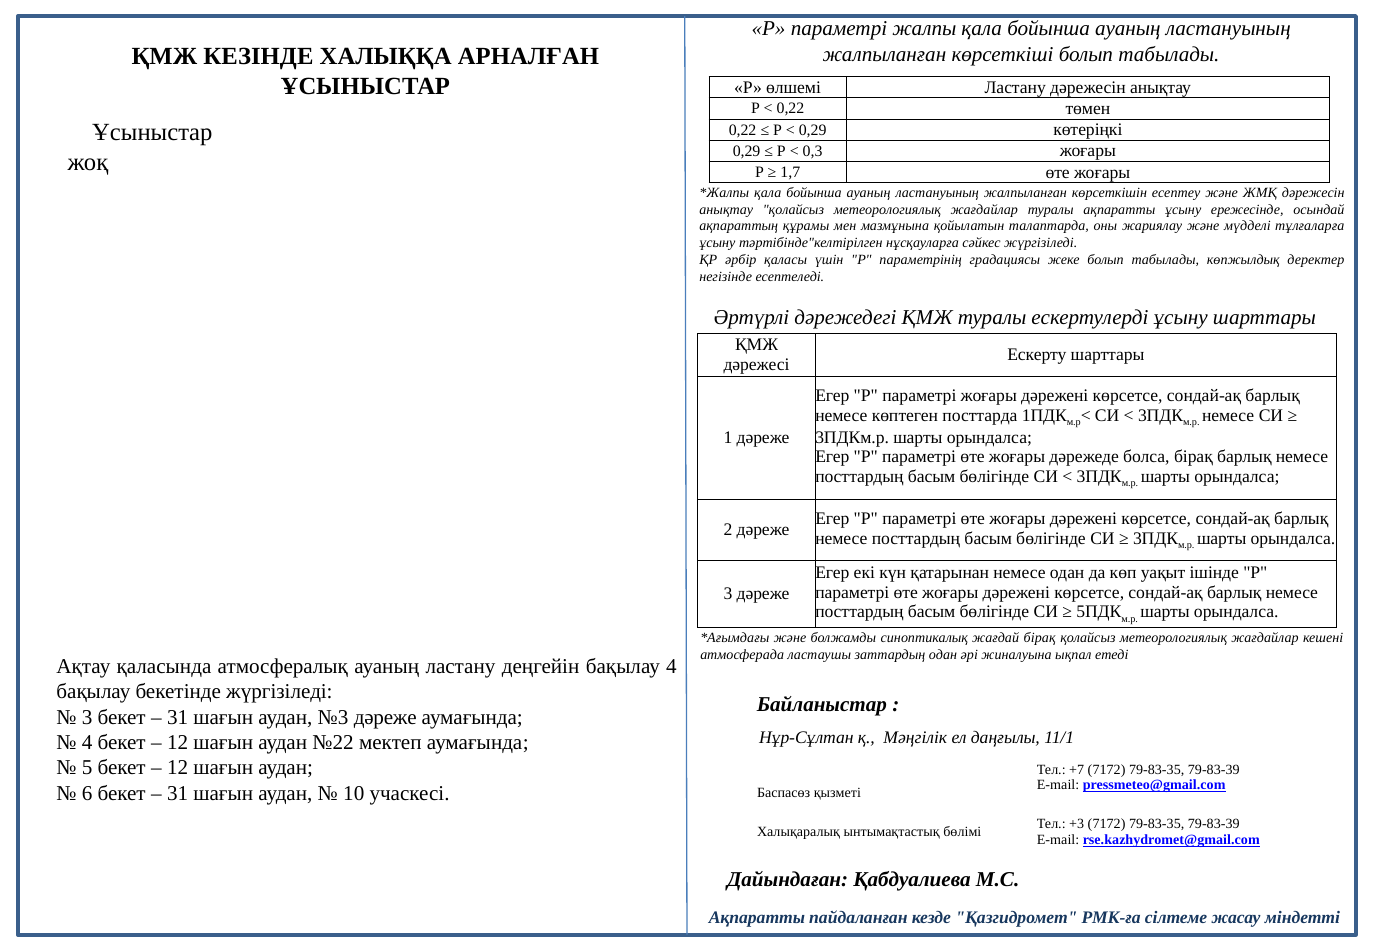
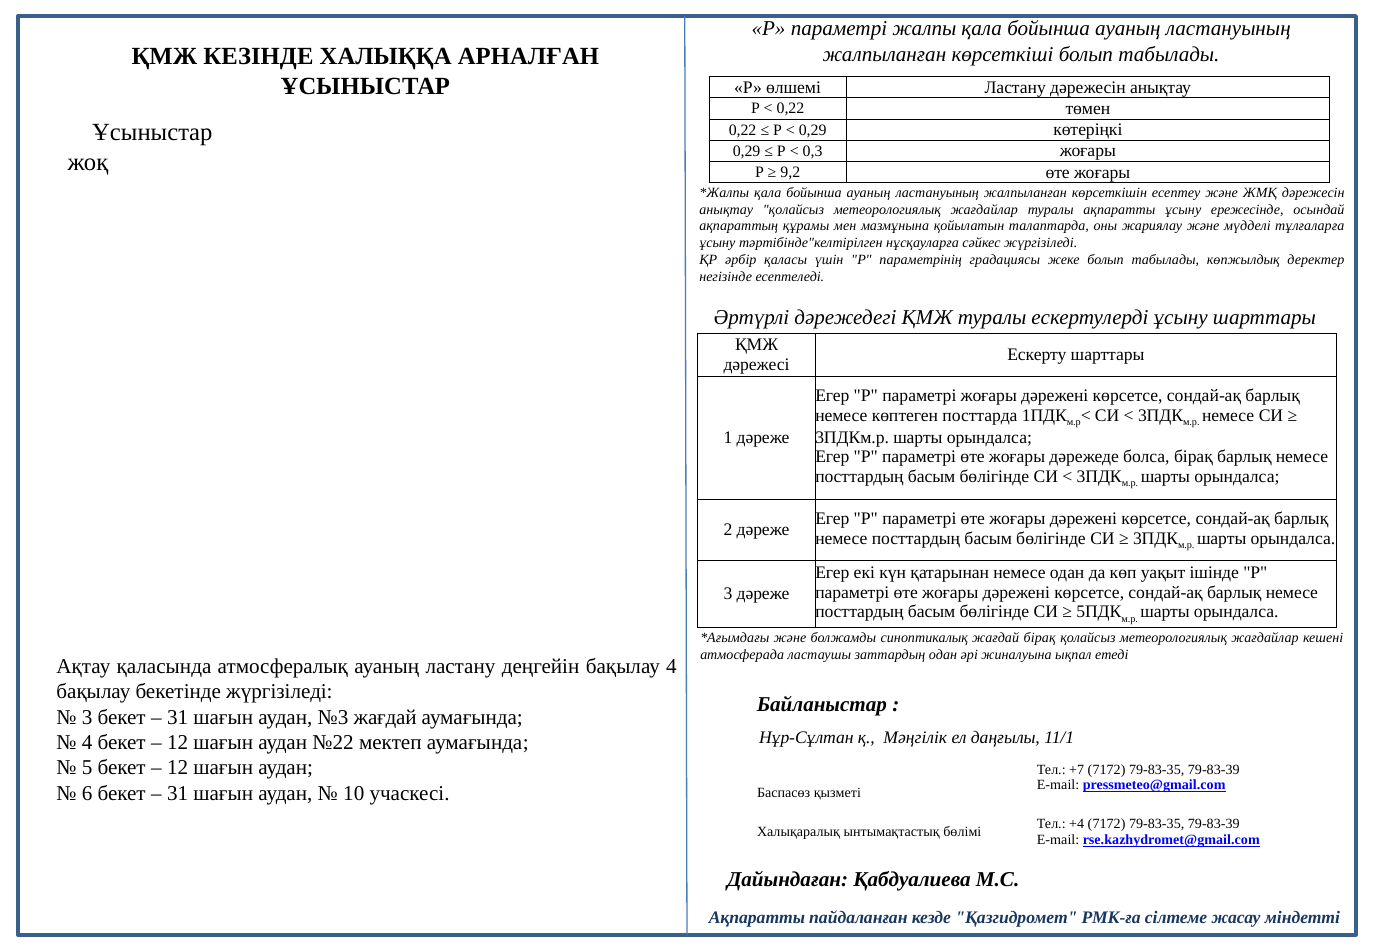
1,7: 1,7 -> 9,2 (790, 172)
№3 дәреже: дәреже -> жағдай (385, 717)
+3: +3 -> +4 (1077, 825)
